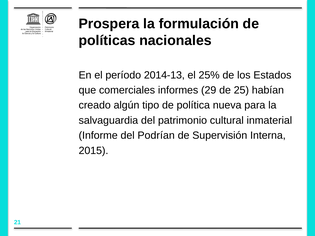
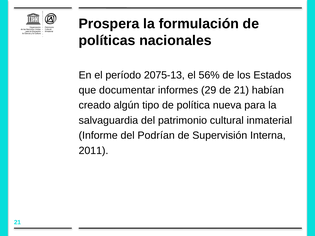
2014-13: 2014-13 -> 2075-13 (164, 75)
25%: 25% -> 56% (209, 75)
comerciales: comerciales -> documentar (127, 90)
de 25: 25 -> 21 (241, 90)
2015: 2015 -> 2011 (94, 151)
